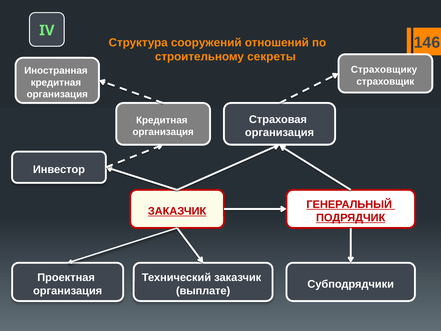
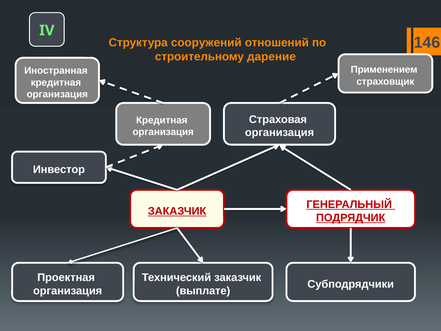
секреты: секреты -> дарение (272, 57)
Страховщику: Страховщику -> Применением (384, 70)
